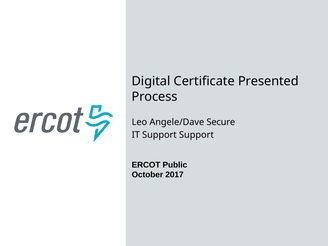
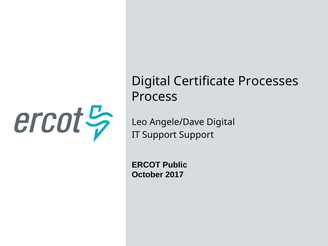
Presented: Presented -> Processes (268, 81)
Angele/Dave Secure: Secure -> Digital (221, 122)
